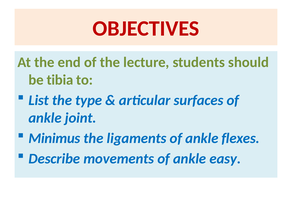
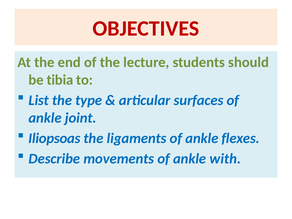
Minimus: Minimus -> Iliopsoas (54, 138)
easy: easy -> with (225, 159)
